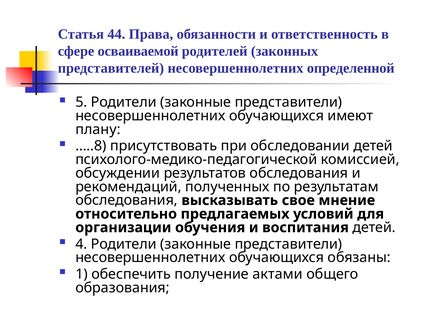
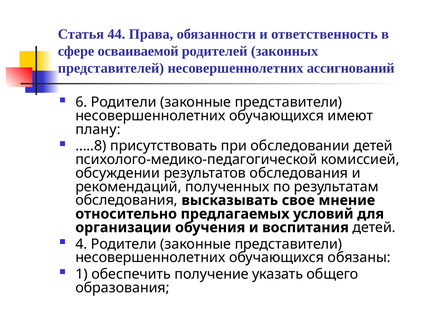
определенной: определенной -> ассигнований (351, 68)
5: 5 -> 6 (81, 102)
актами: актами -> указать (278, 274)
